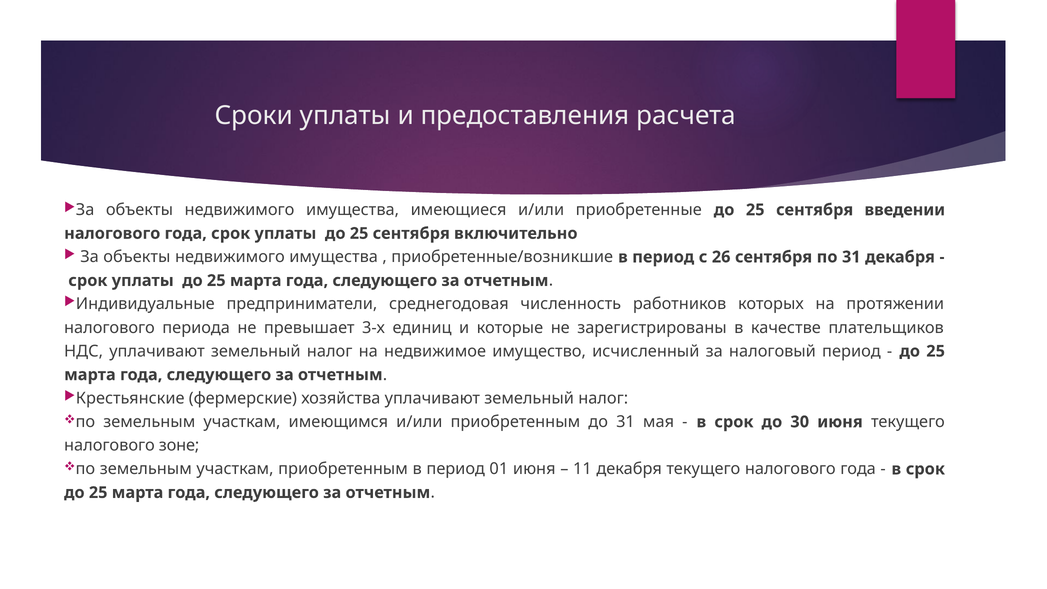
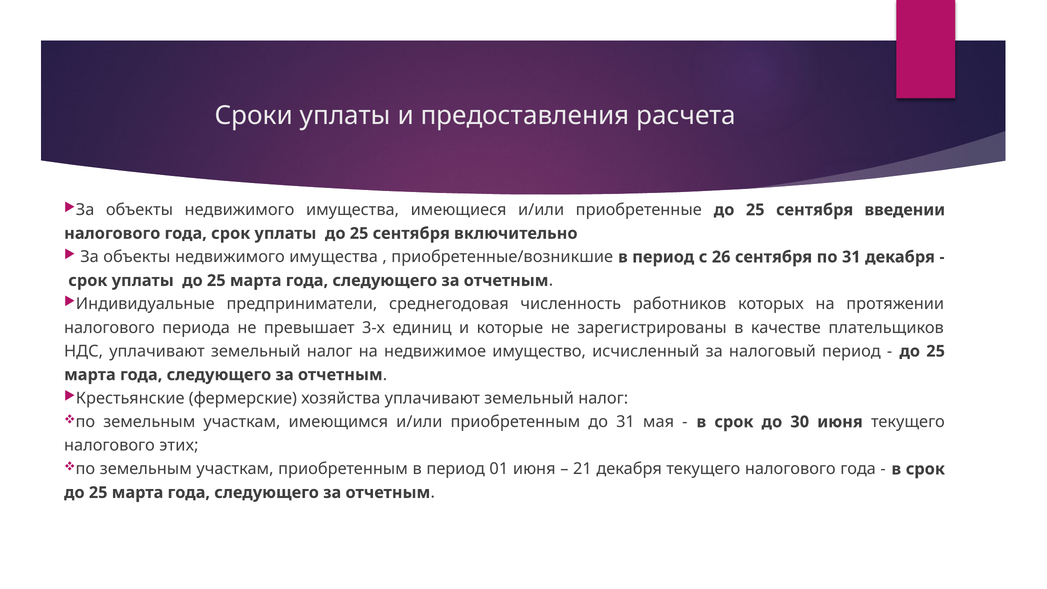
зоне: зоне -> этих (179, 445)
11: 11 -> 21 (582, 469)
